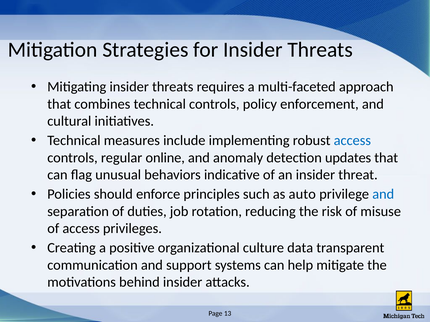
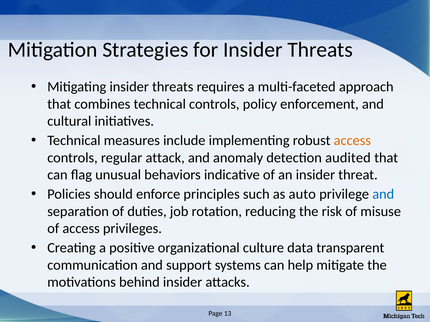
access colour: blue -> orange (352, 141)
online: online -> attack (165, 158)
updates: updates -> audited (348, 158)
